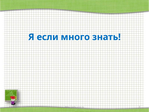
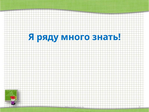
если: если -> ряду (48, 37)
